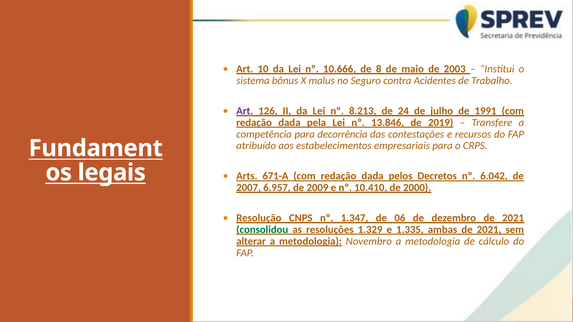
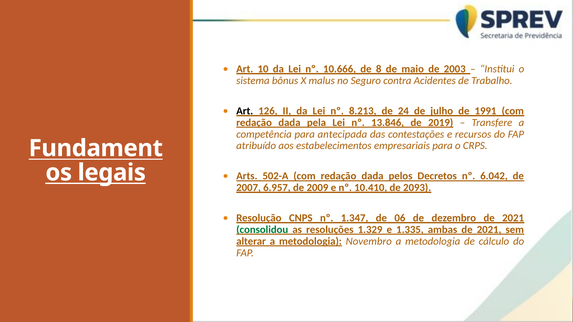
Art colour: purple -> black (245, 111)
decorrência: decorrência -> antecipada (342, 134)
671-A: 671-A -> 502-A (275, 176)
2000: 2000 -> 2093 (417, 188)
